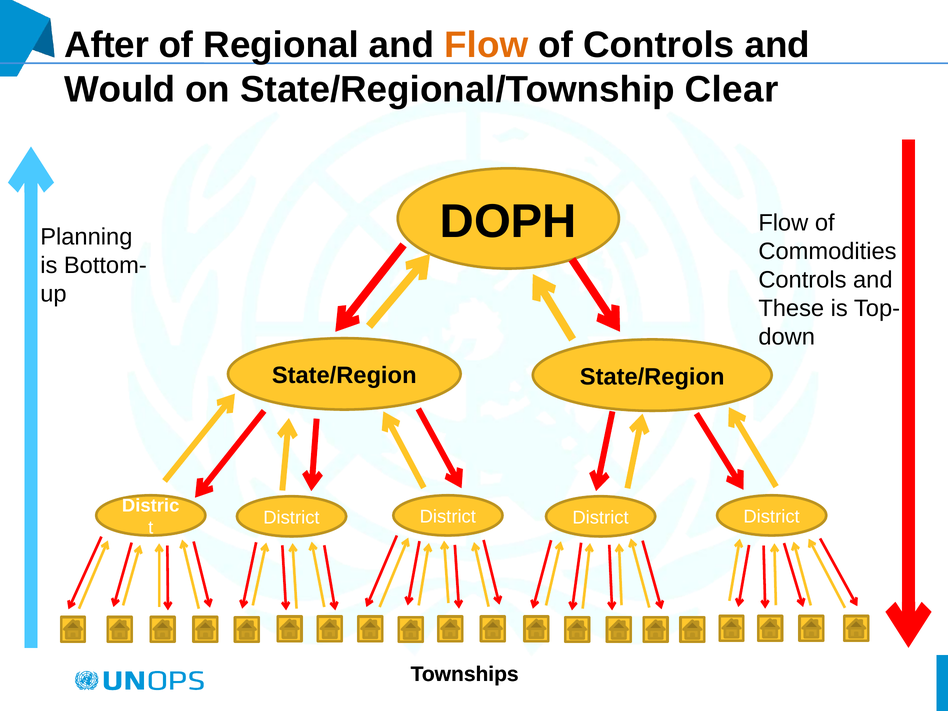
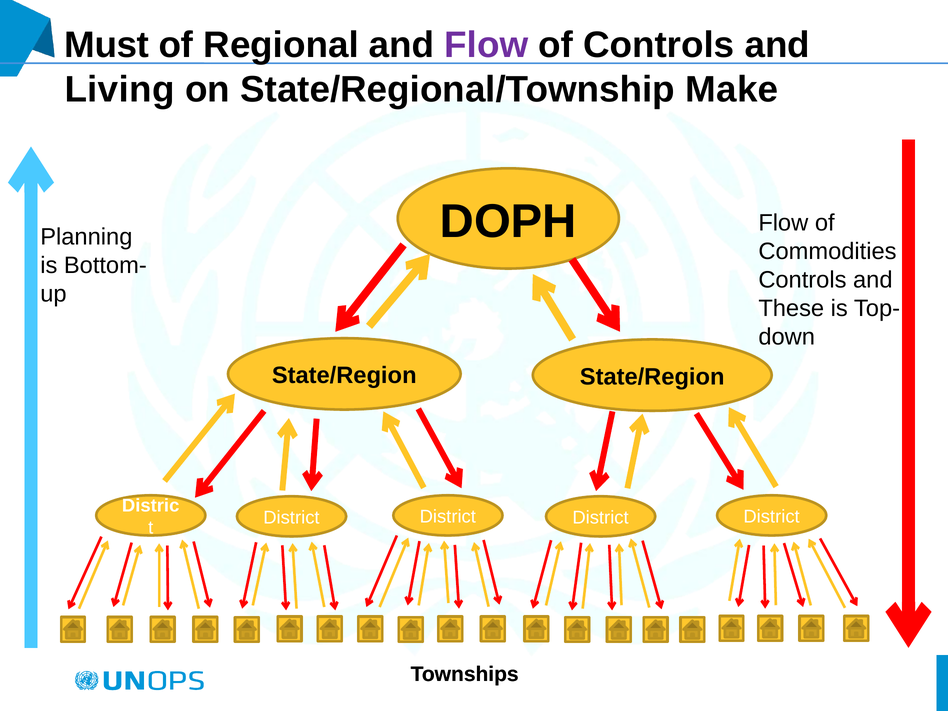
After: After -> Must (107, 45)
Flow colour: orange -> purple (486, 45)
Would: Would -> Living (120, 89)
Clear: Clear -> Make (732, 89)
